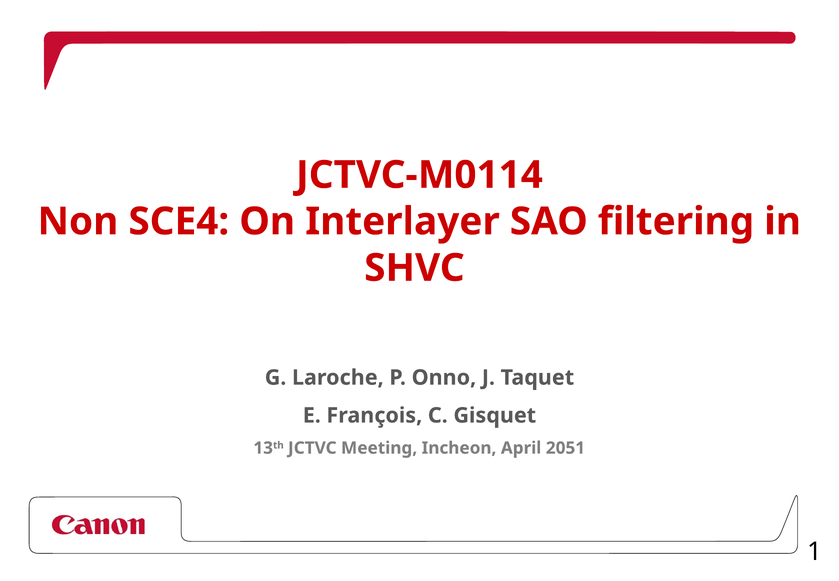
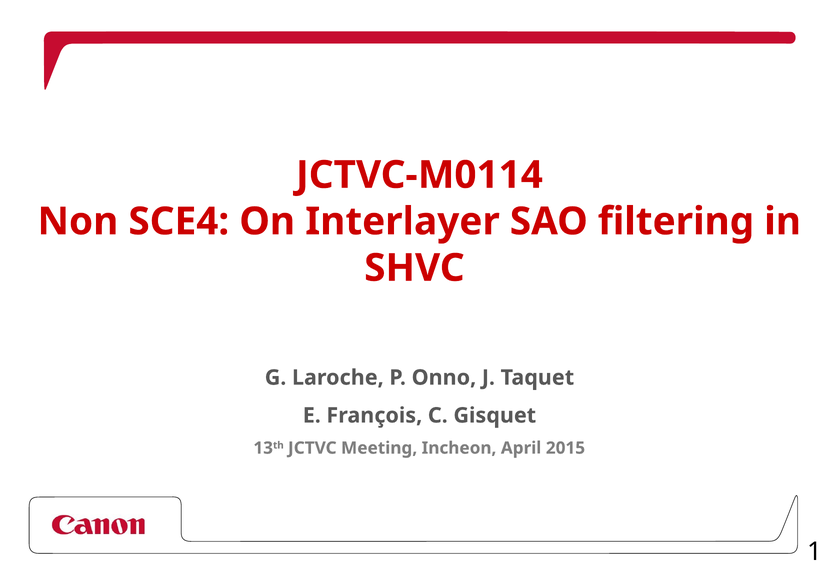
2051: 2051 -> 2015 (565, 448)
